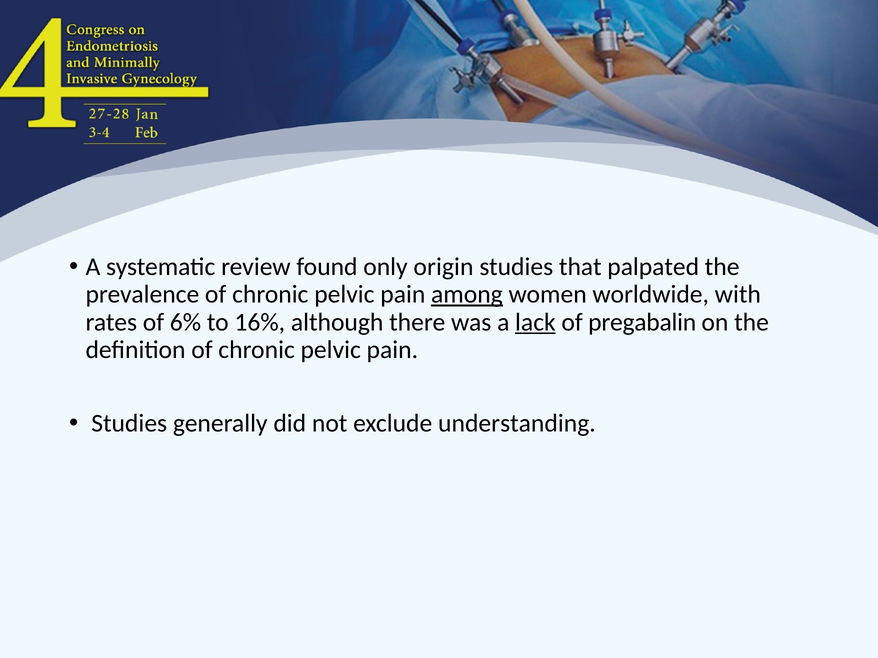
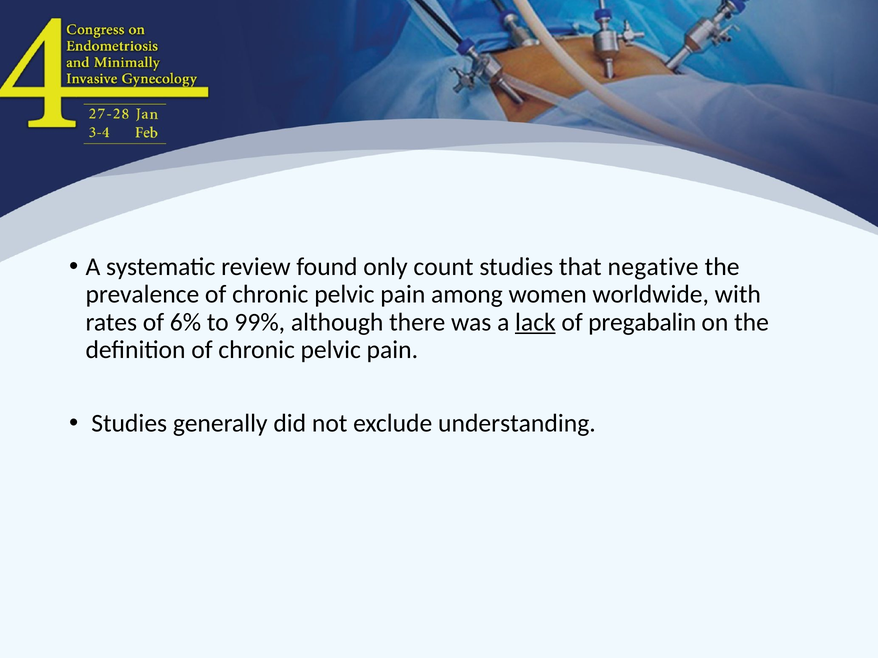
origin: origin -> count (443, 267)
palpated: palpated -> negative (653, 267)
among underline: present -> none (467, 295)
16%: 16% -> 99% (260, 322)
